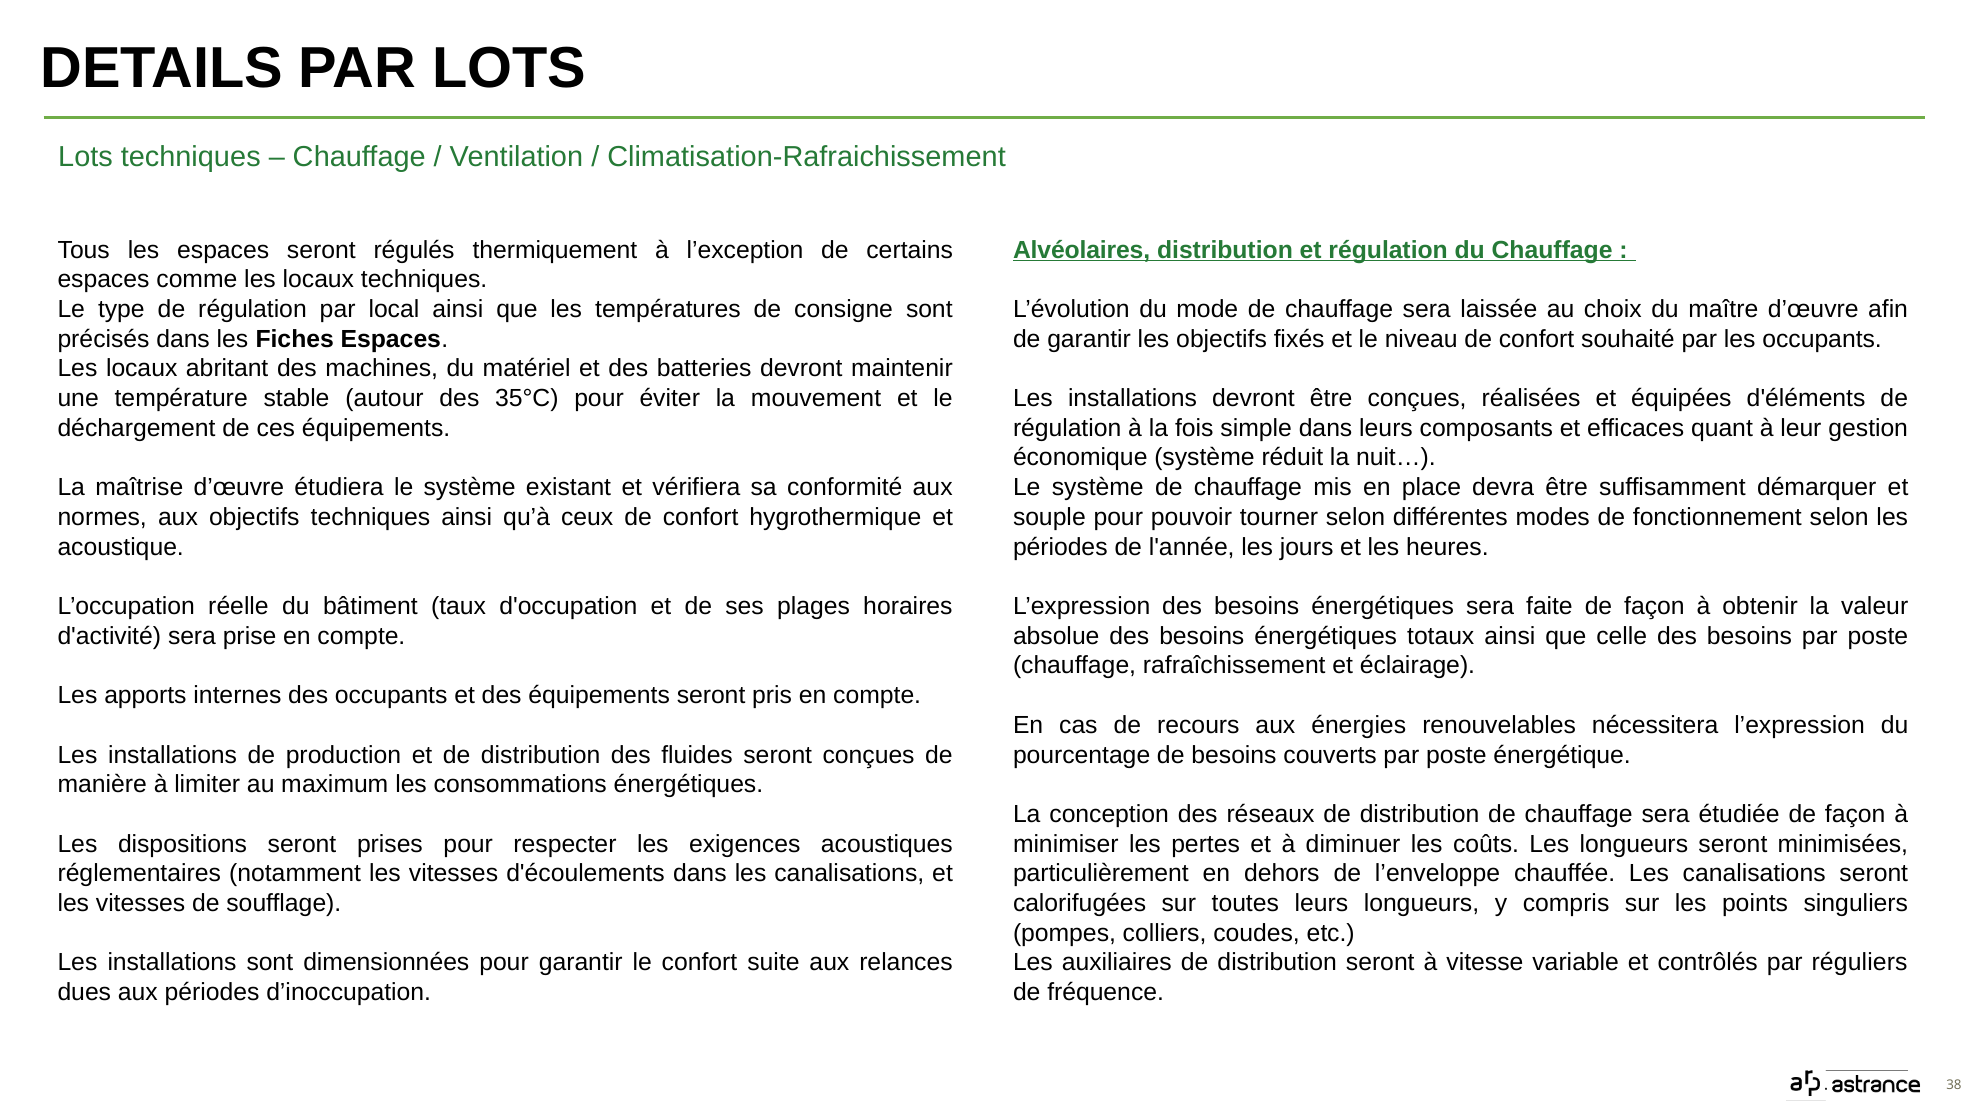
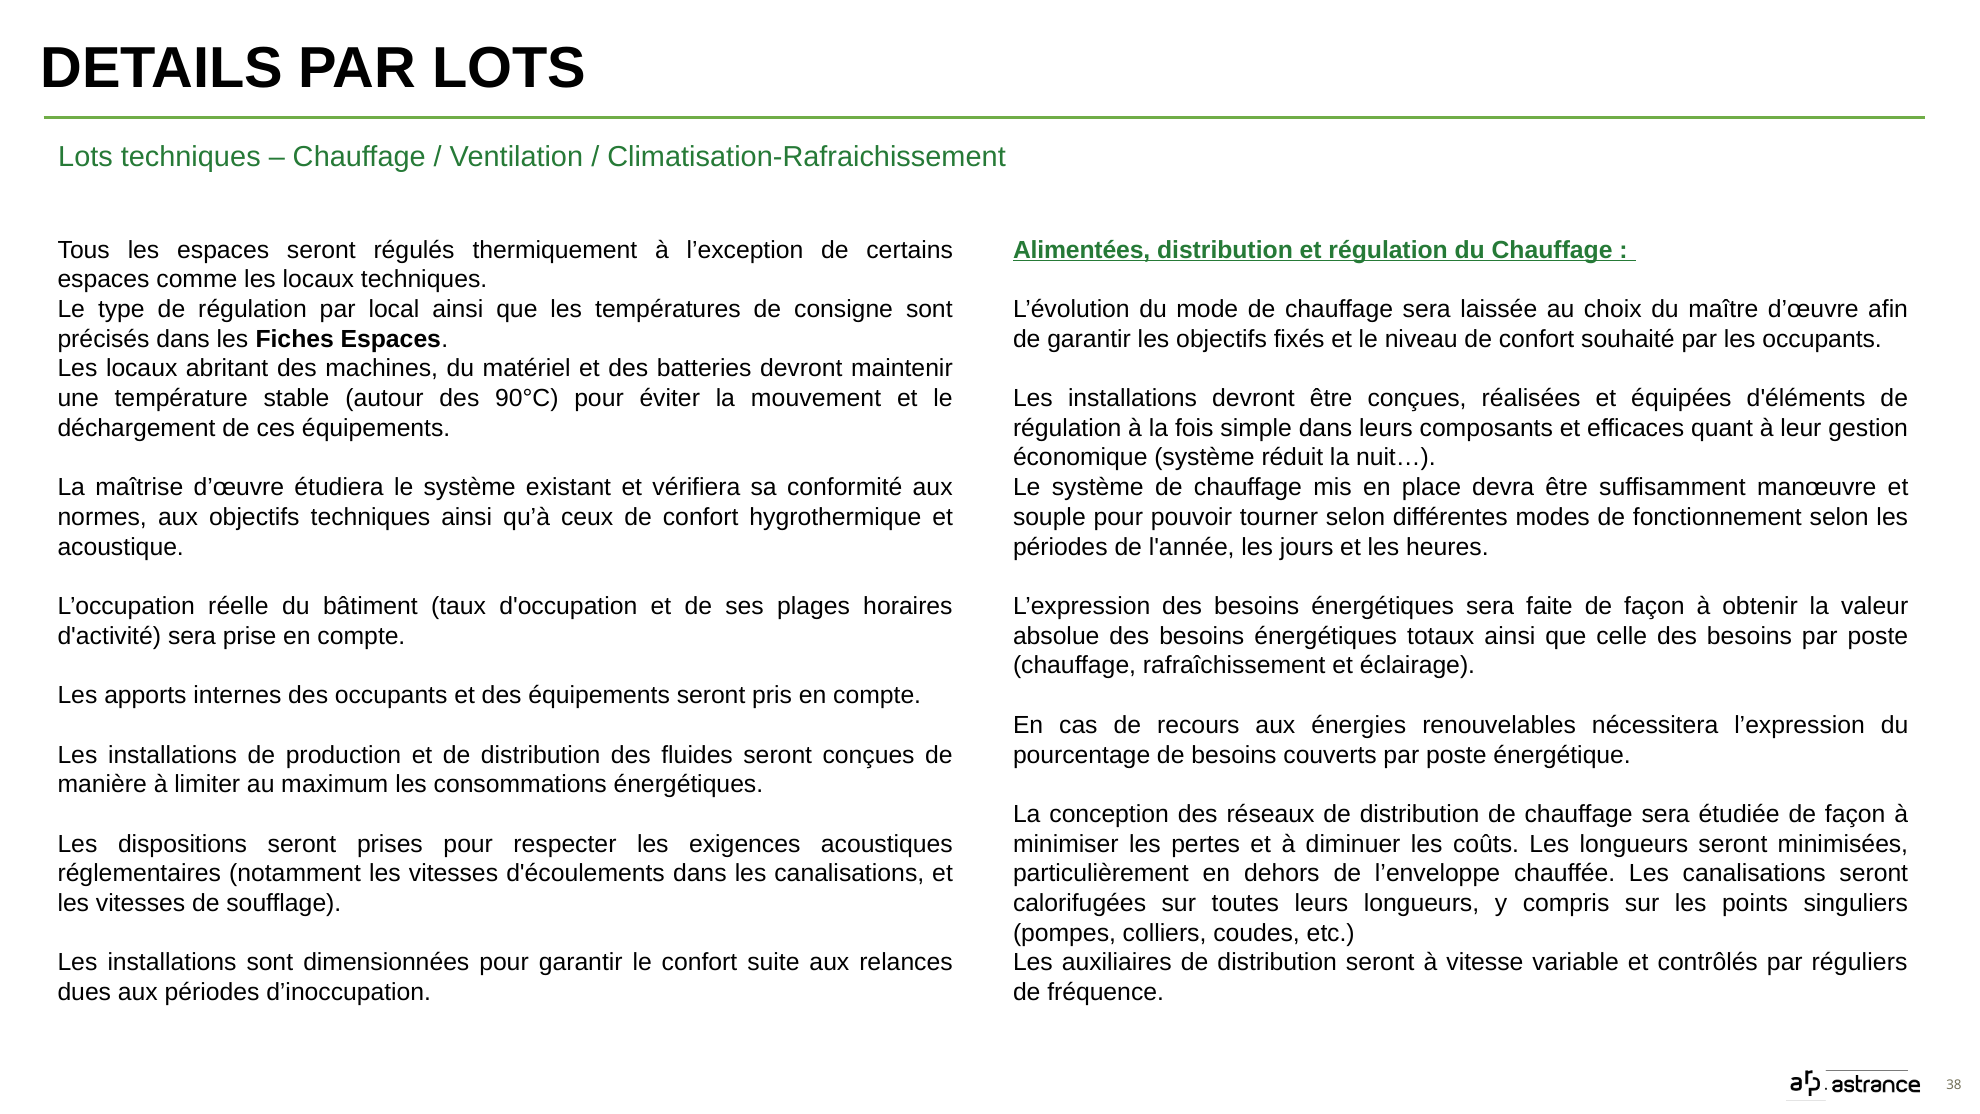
Alvéolaires: Alvéolaires -> Alimentées (1082, 250)
35°C: 35°C -> 90°C (527, 398)
démarquer: démarquer -> manœuvre (1817, 487)
